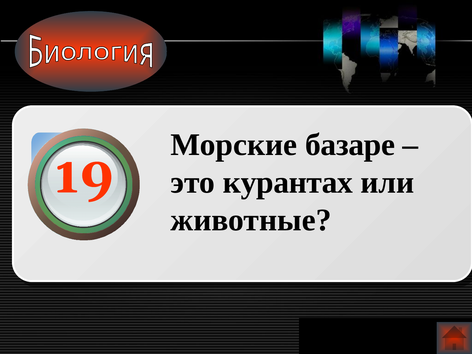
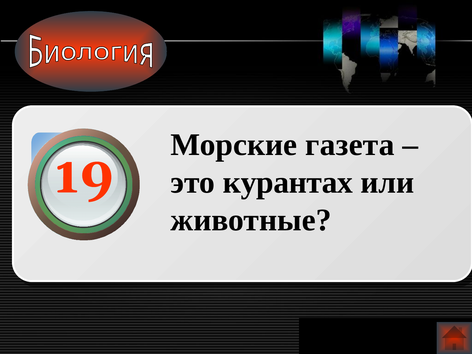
базаре: базаре -> газета (350, 145)
